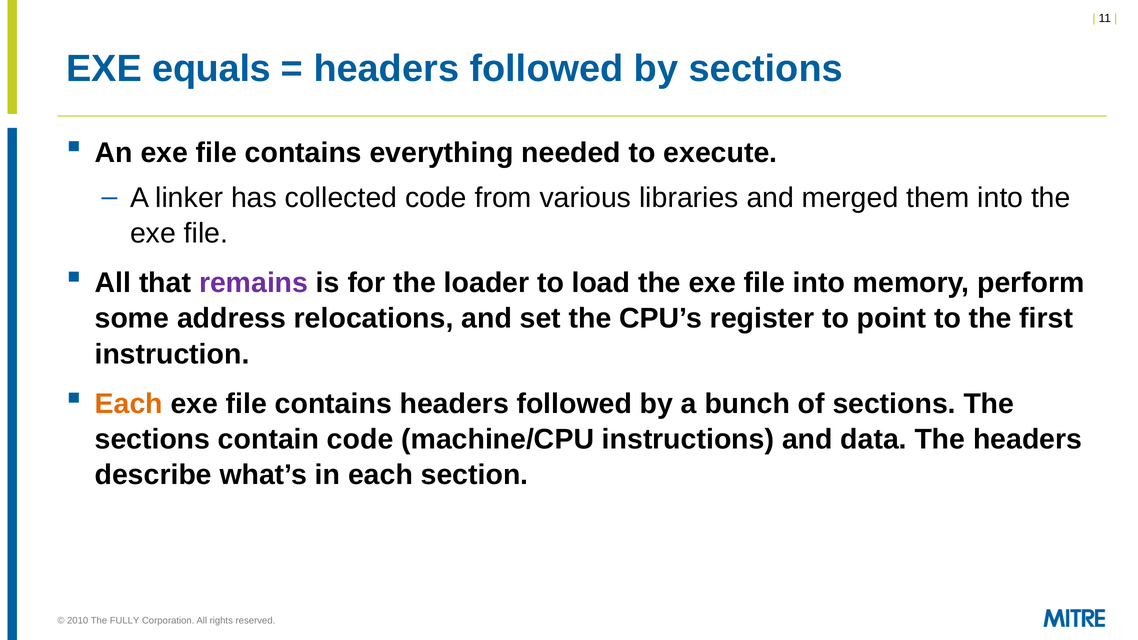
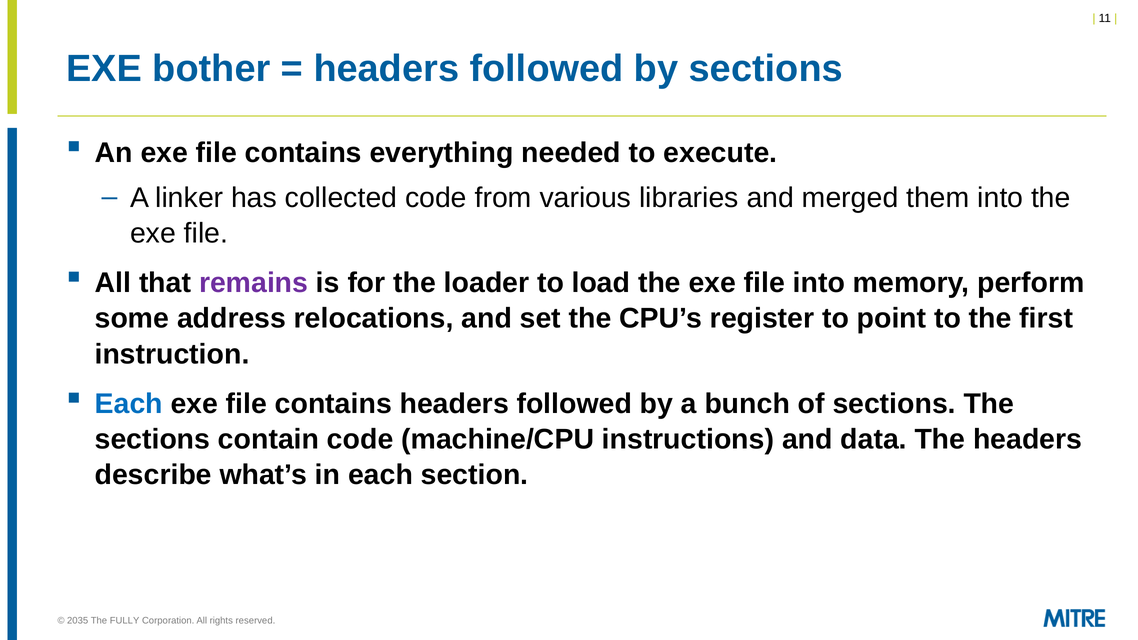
equals: equals -> bother (211, 69)
Each colour: orange -> blue (129, 404)
2010: 2010 -> 2035 (78, 621)
